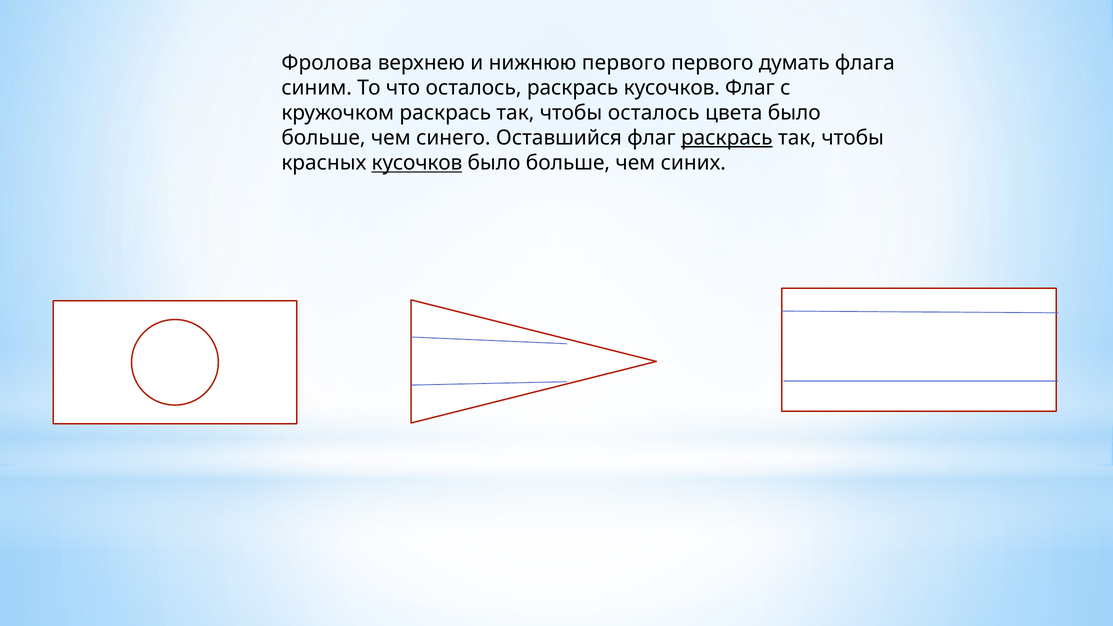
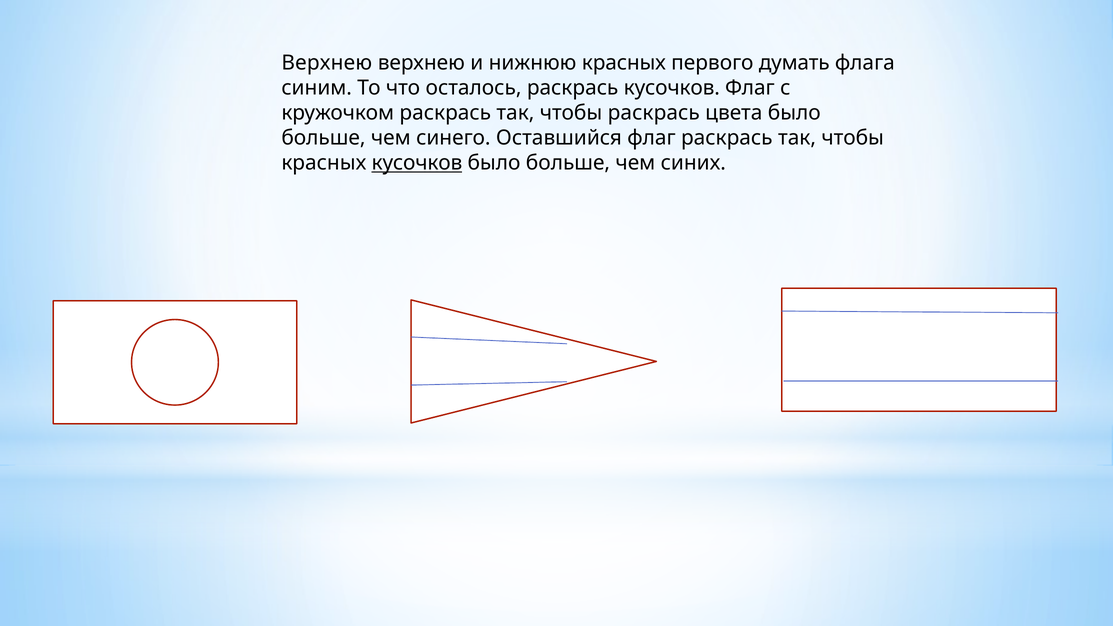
Фролова: Фролова -> Верхнею (327, 63)
нижнюю первого: первого -> красных (624, 63)
чтобы осталось: осталось -> раскрась (654, 113)
раскрась underline: present -> none (727, 138)
